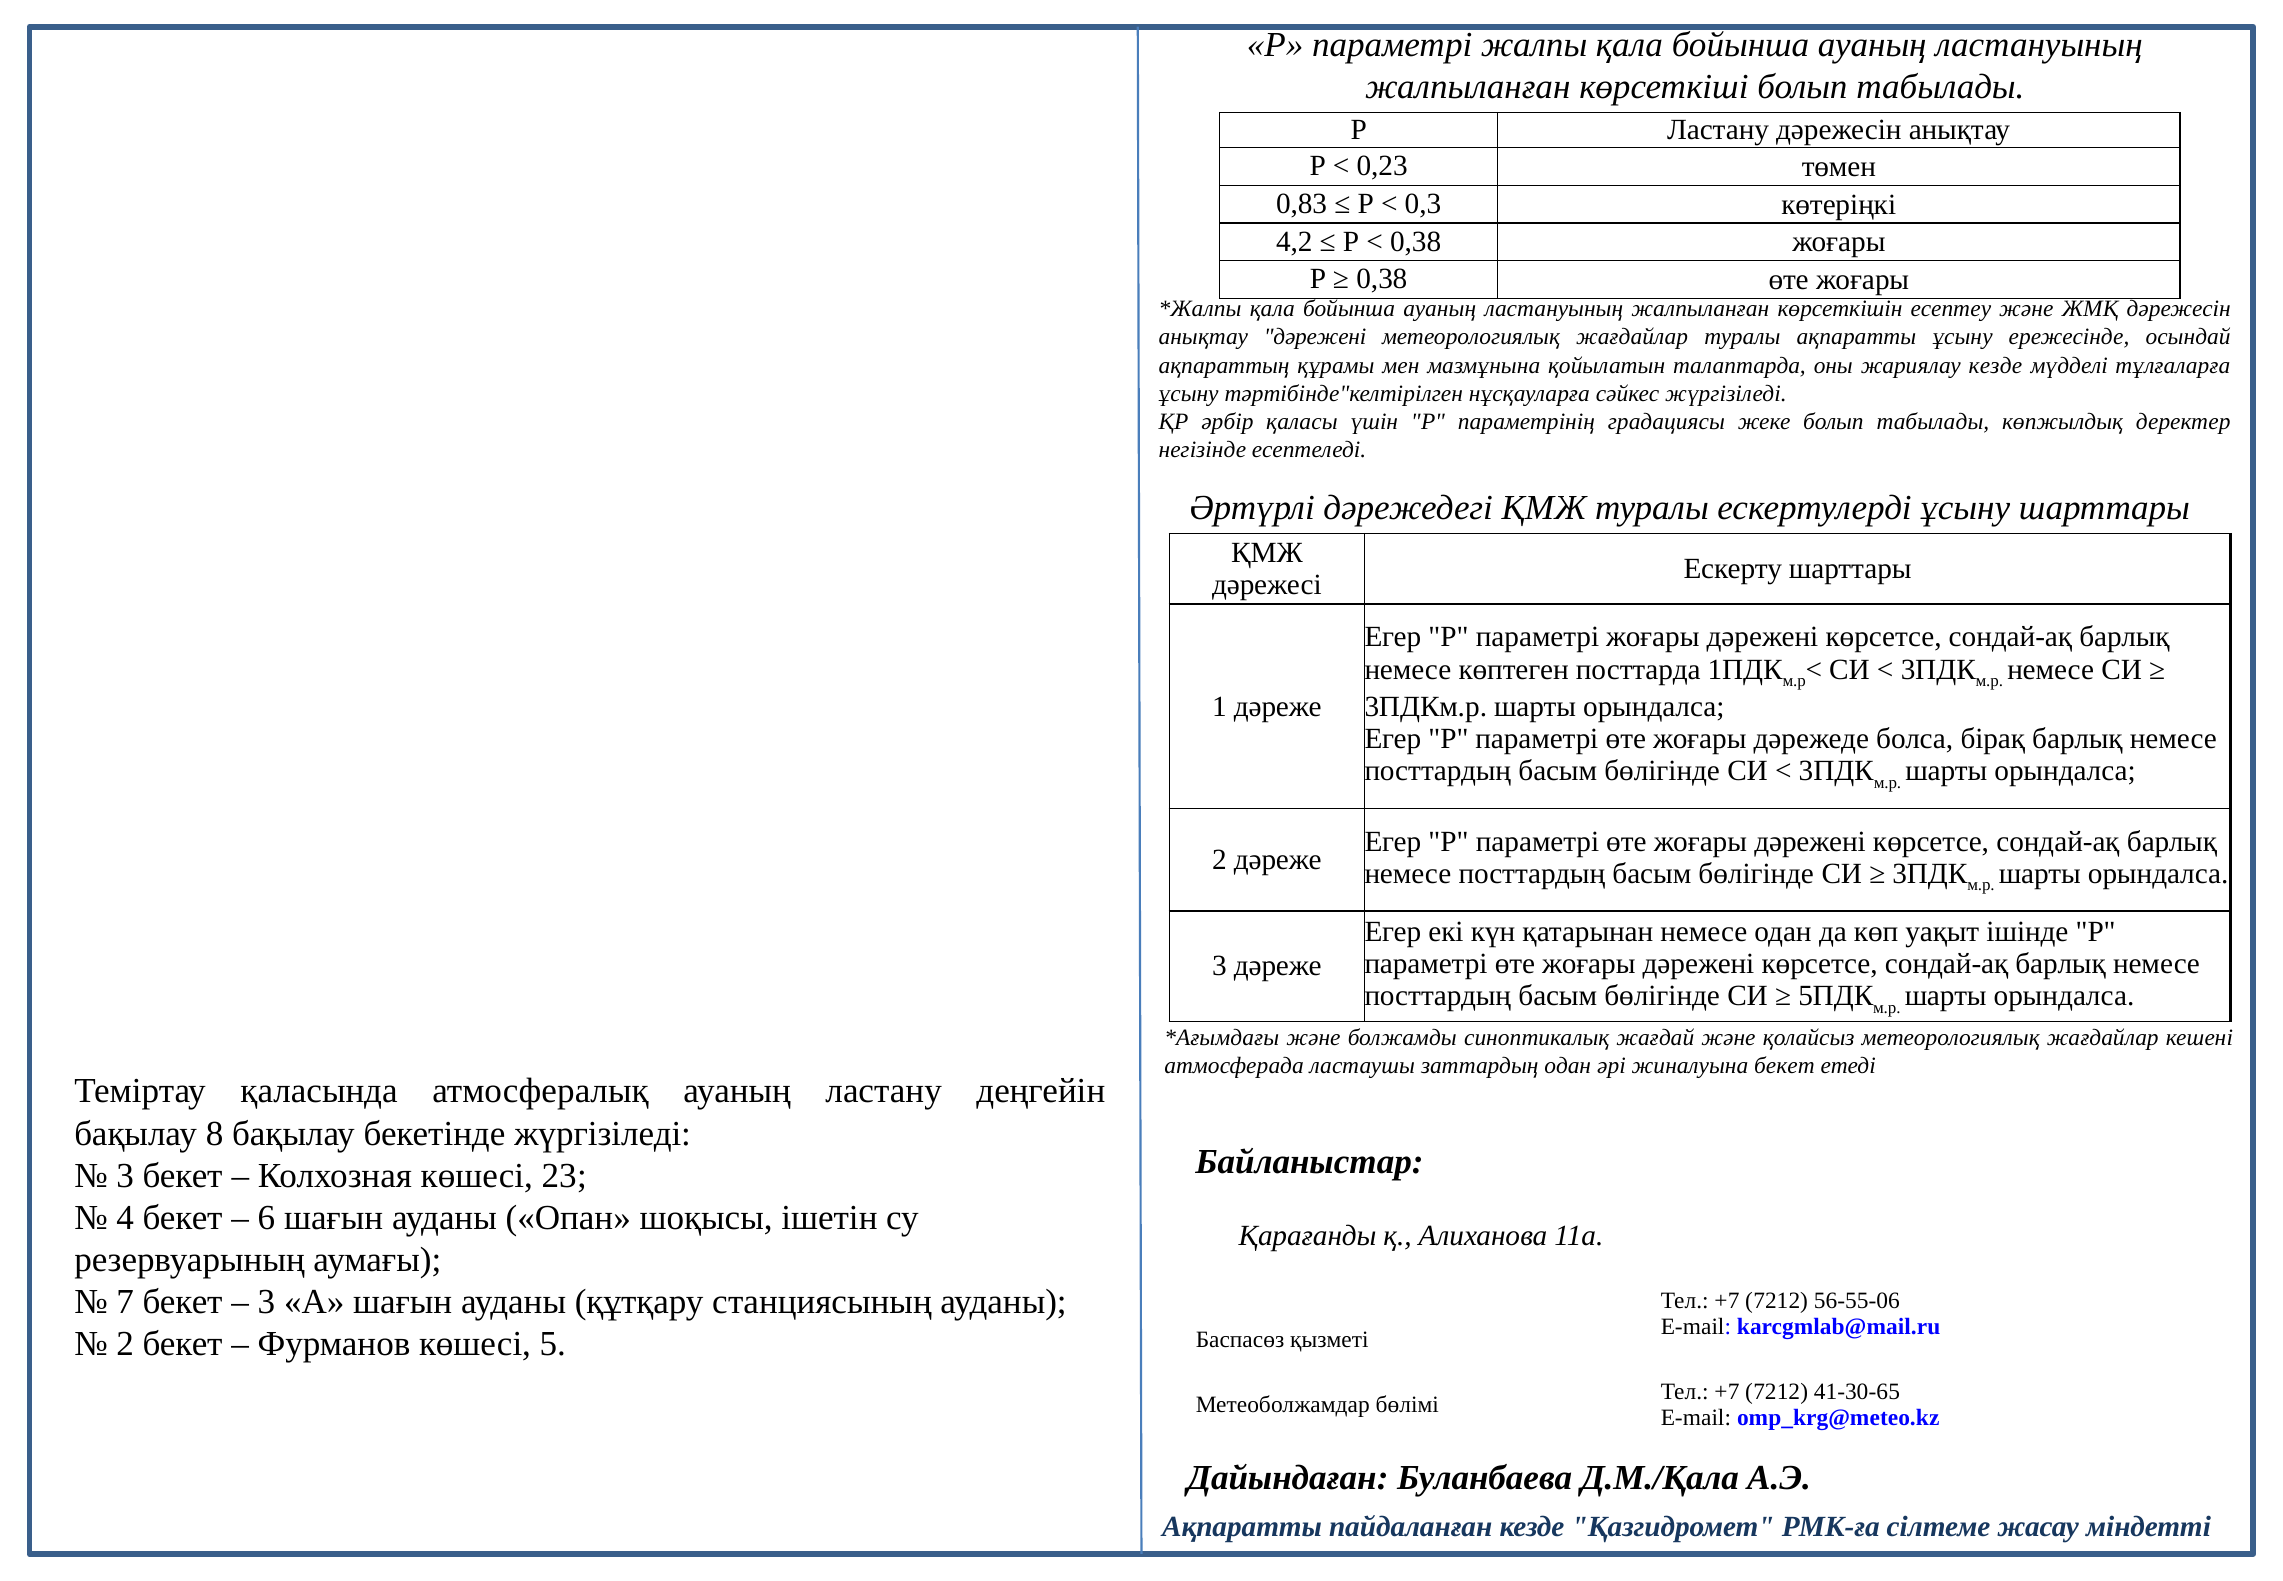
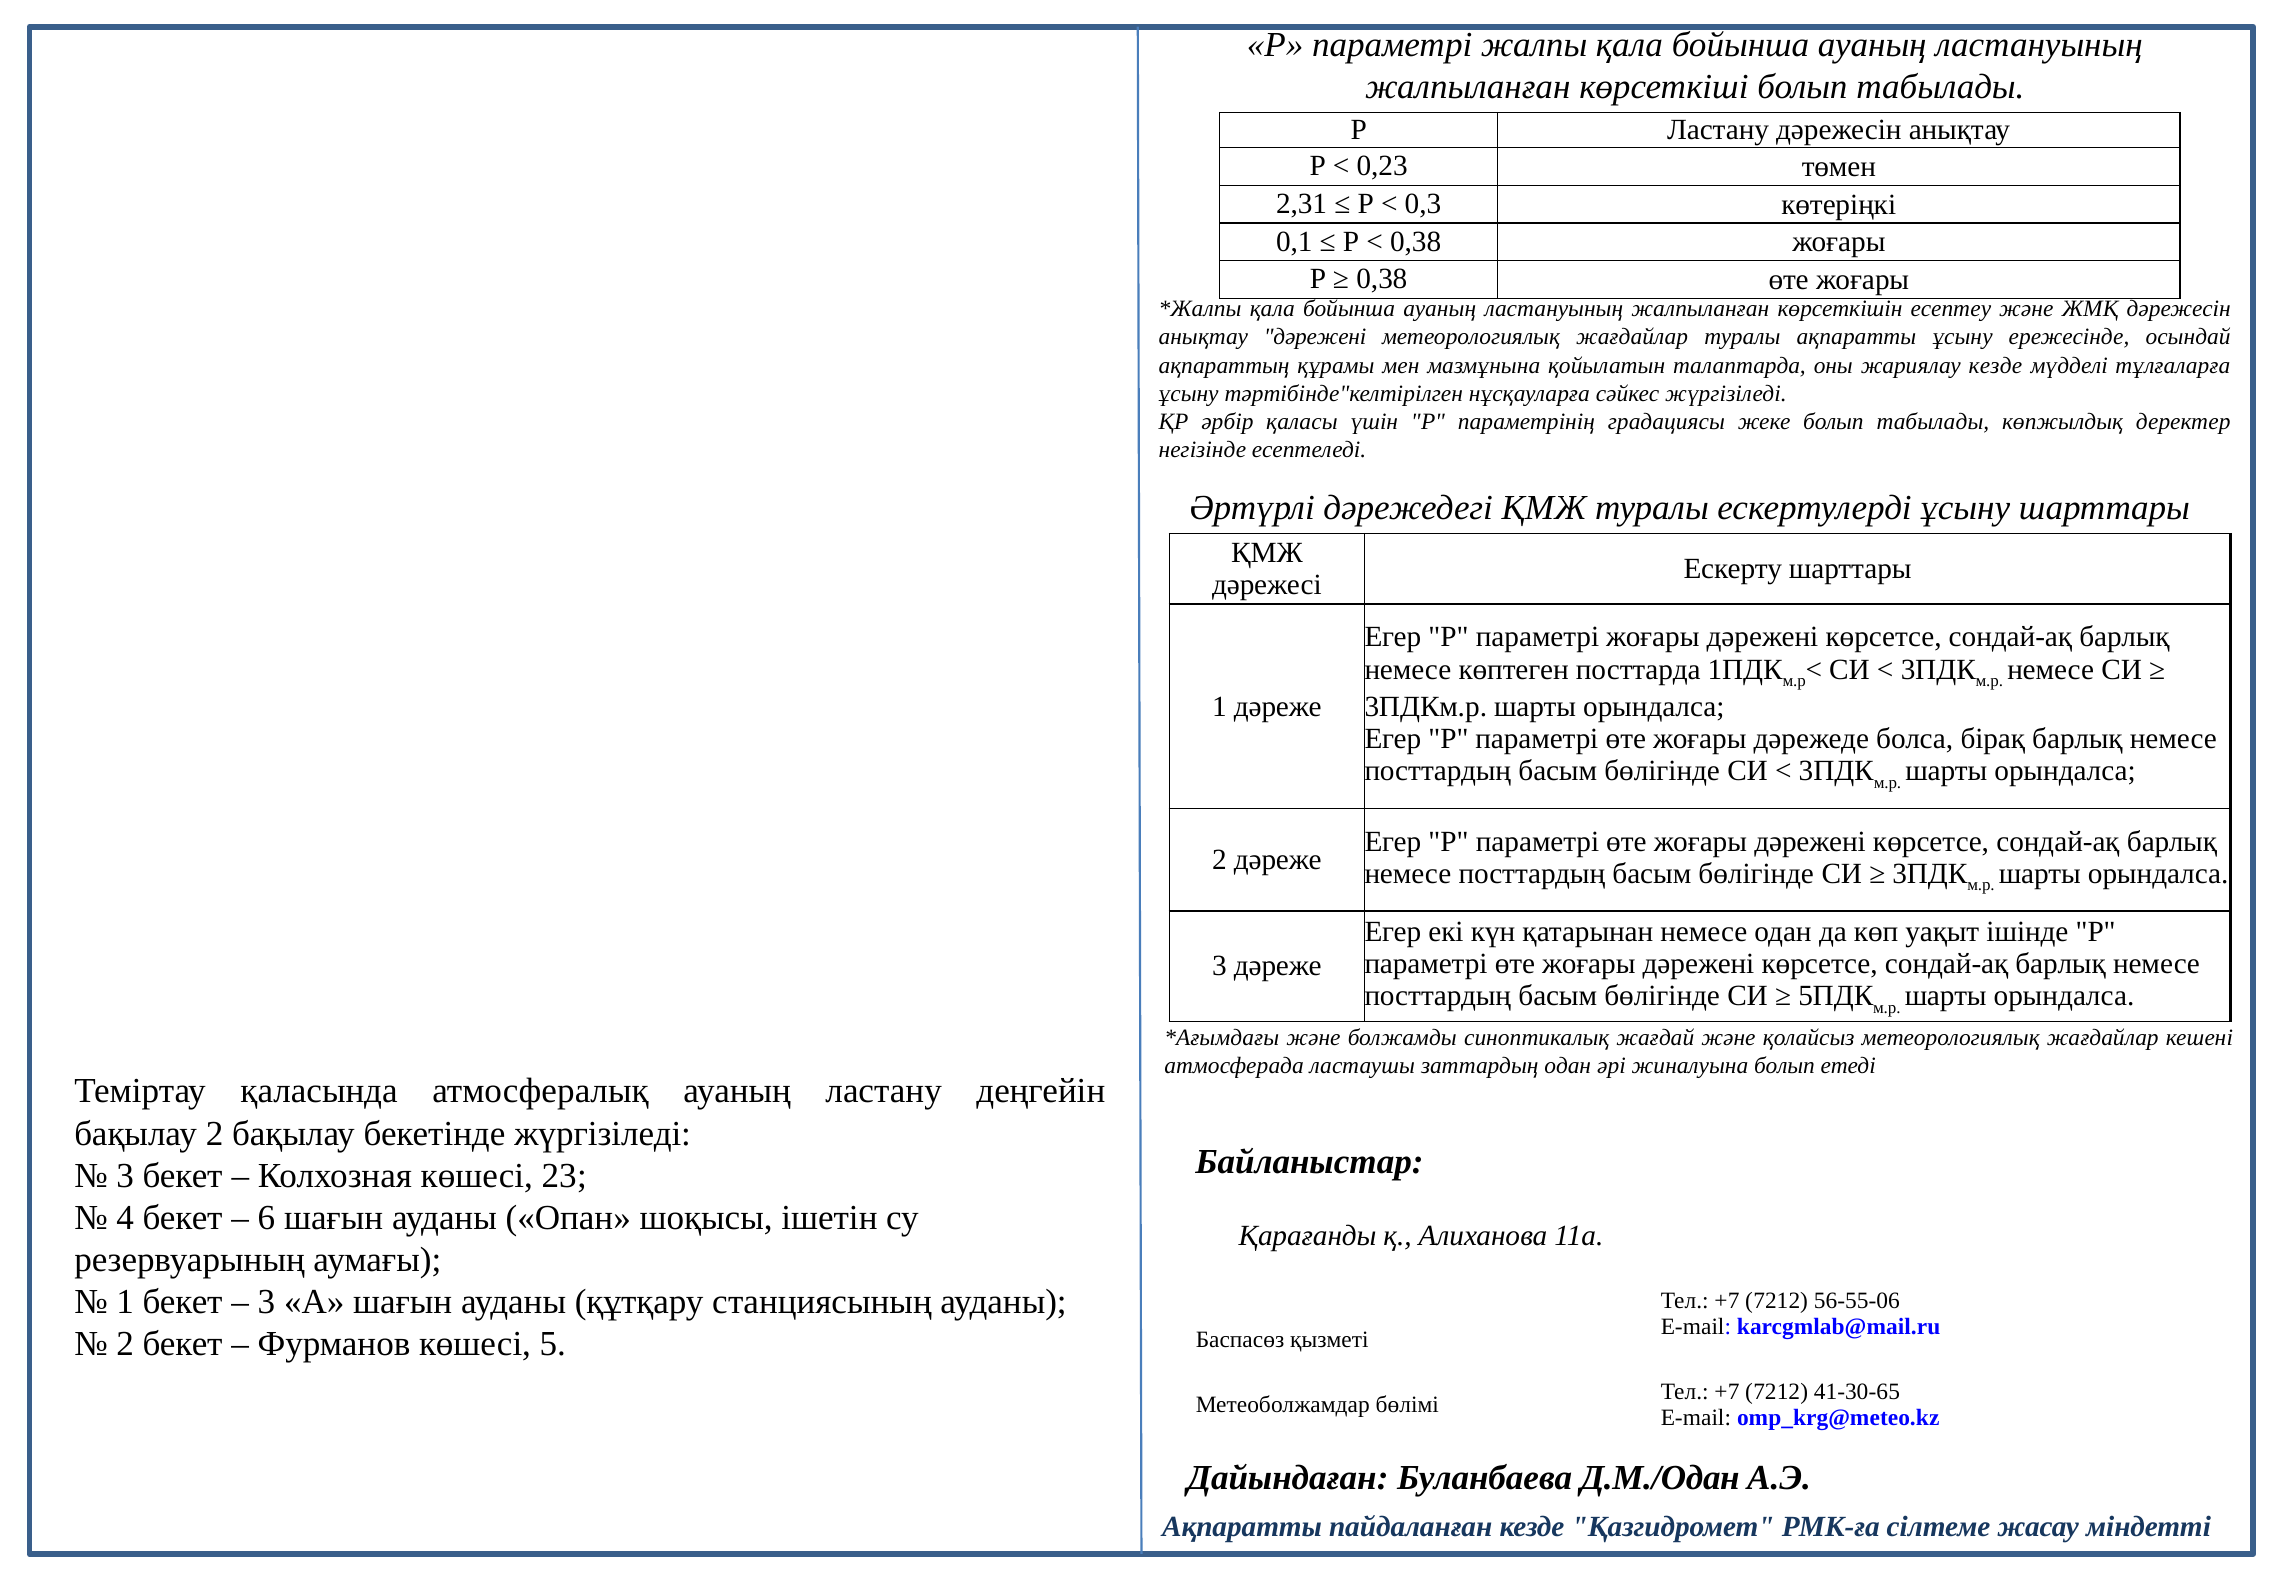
0,83: 0,83 -> 2,31 (1302, 204)
4,2: 4,2 -> 0,1 (1294, 242)
жиналуына бекет: бекет -> болып (1784, 1066)
бақылау 8: 8 -> 2 (215, 1133)
7: 7 -> 1 (125, 1302)
Д.М./Қала: Д.М./Қала -> Д.М./Одан (1660, 1478)
